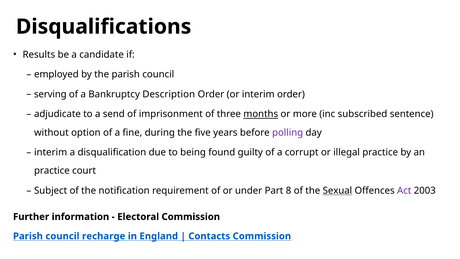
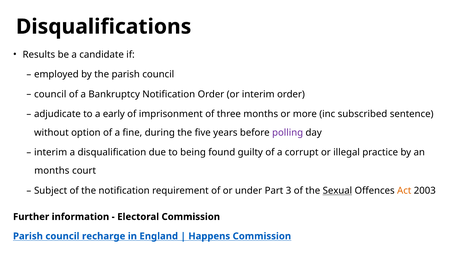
serving: serving -> council (50, 94)
Bankruptcy Description: Description -> Notification (169, 94)
send: send -> early (114, 114)
months underline: present -> none (261, 114)
practice: practice -> months (52, 171)
8: 8 -> 3 (289, 191)
Act colour: purple -> orange (404, 191)
Contacts: Contacts -> Happens (209, 236)
